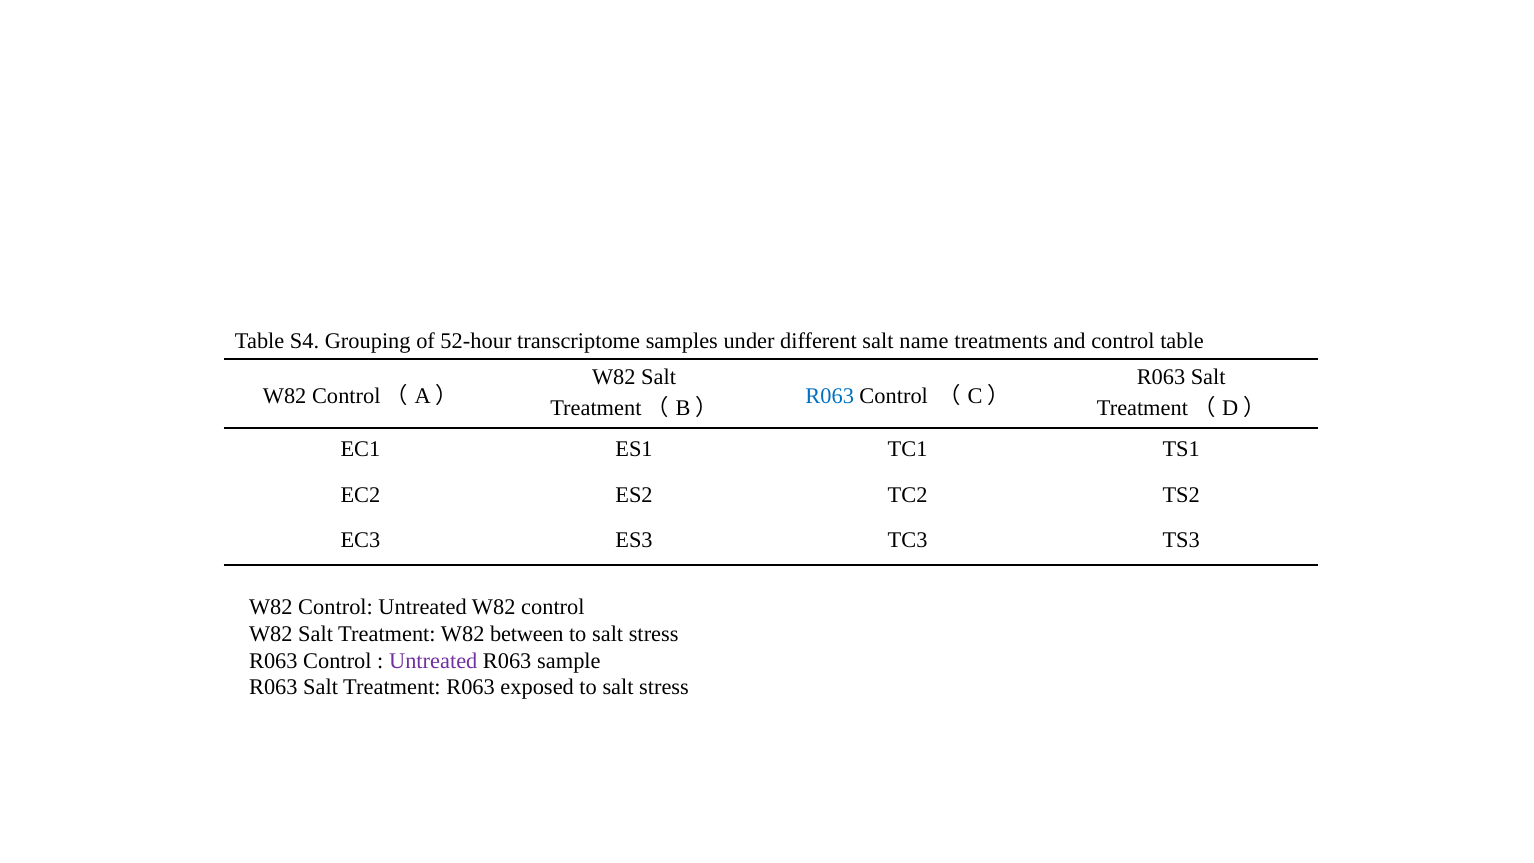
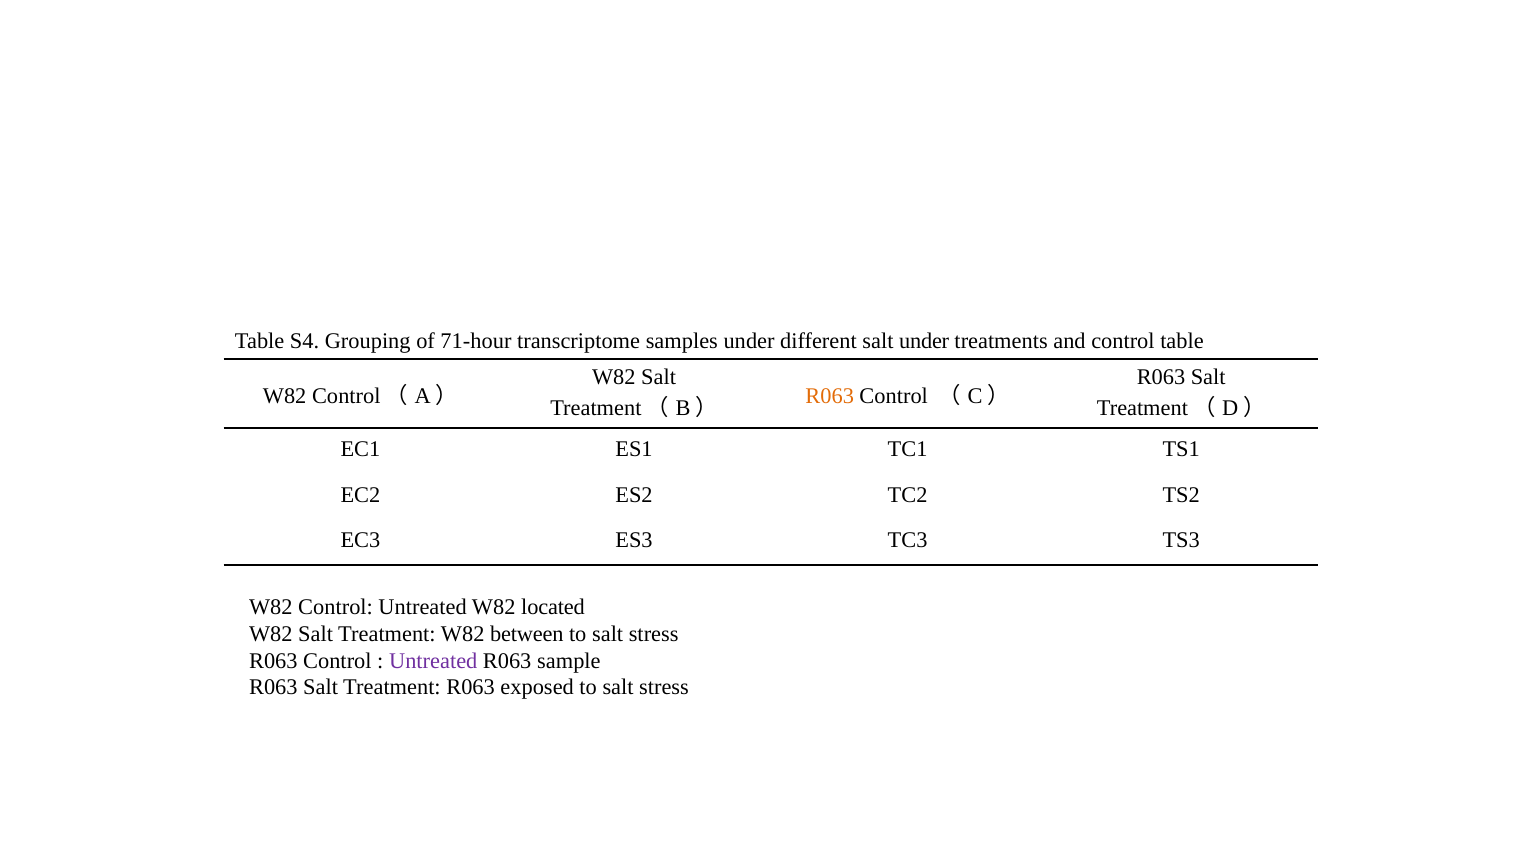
52-hour: 52-hour -> 71-hour (476, 341)
salt name: name -> under (924, 341)
R063 colour: blue -> orange (830, 396)
Untreated W82 control: control -> located (553, 607)
